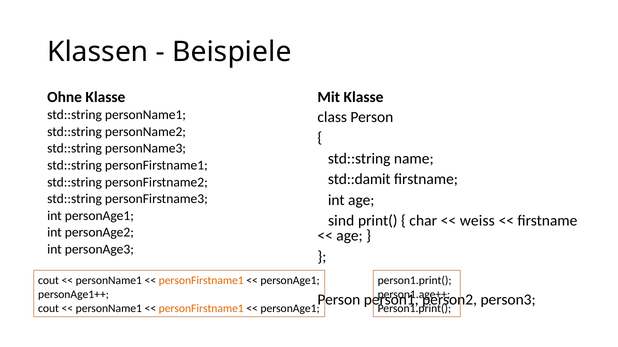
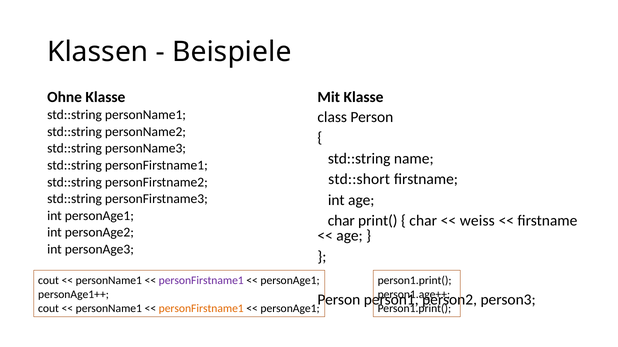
std::damit: std::damit -> std::short (359, 180)
sind: sind -> char (341, 221)
personFirstname1 colour: orange -> purple (201, 281)
